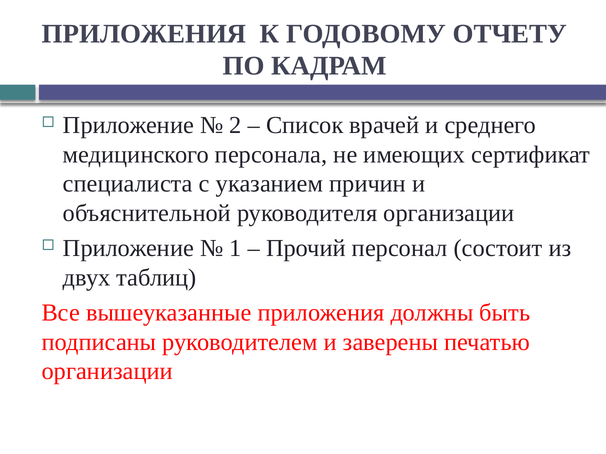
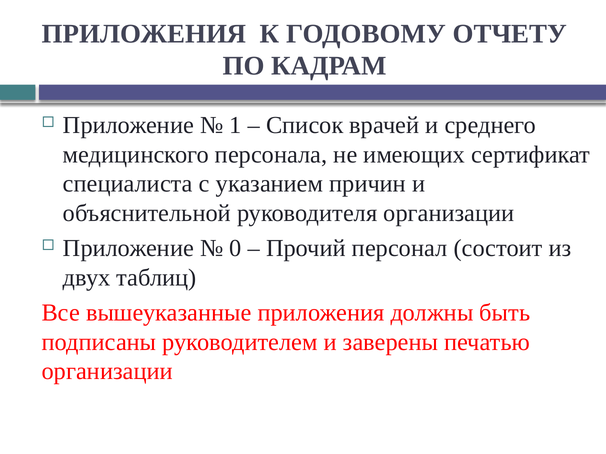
2: 2 -> 1 (236, 125)
1: 1 -> 0 (236, 249)
